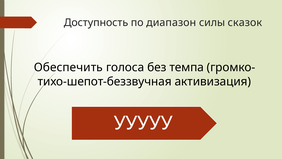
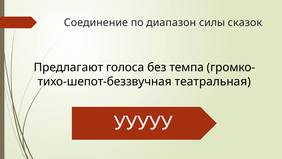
Доступность: Доступность -> Соединение (96, 23)
Обеспечить: Обеспечить -> Предлагают (68, 67)
активизация: активизация -> театральная (213, 81)
